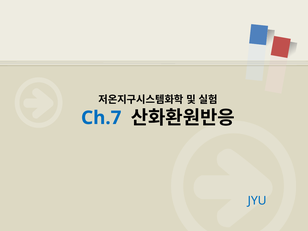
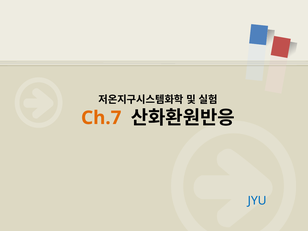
Ch.7 colour: blue -> orange (101, 118)
